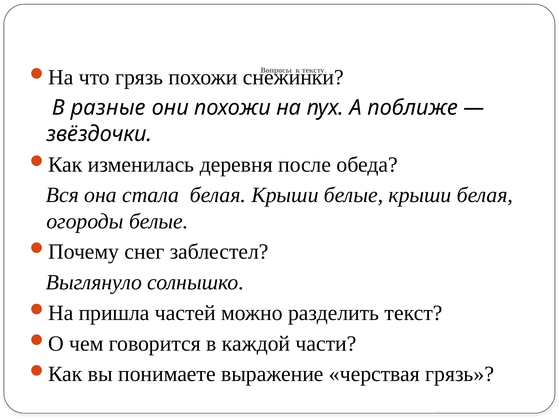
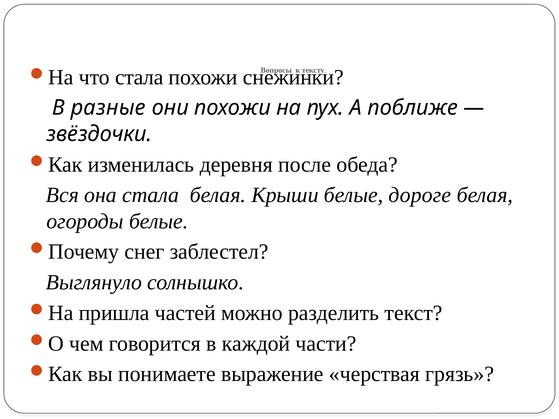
что грязь: грязь -> стала (139, 77)
белые крыши: крыши -> дороге (420, 195)
